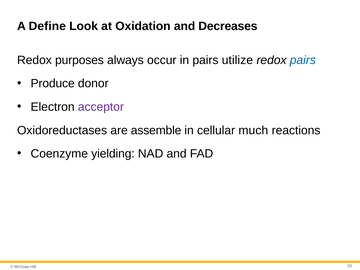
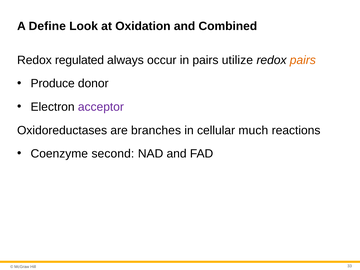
Decreases: Decreases -> Combined (228, 26)
purposes: purposes -> regulated (80, 60)
pairs colour: blue -> orange (303, 60)
assemble: assemble -> branches (156, 130)
yielding: yielding -> second (113, 154)
